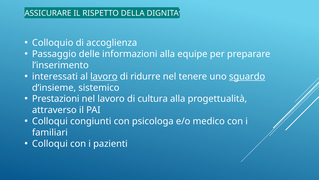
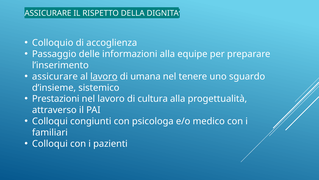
interessati: interessati -> assicurare (55, 76)
ridurre: ridurre -> umana (145, 76)
sguardo underline: present -> none (247, 76)
